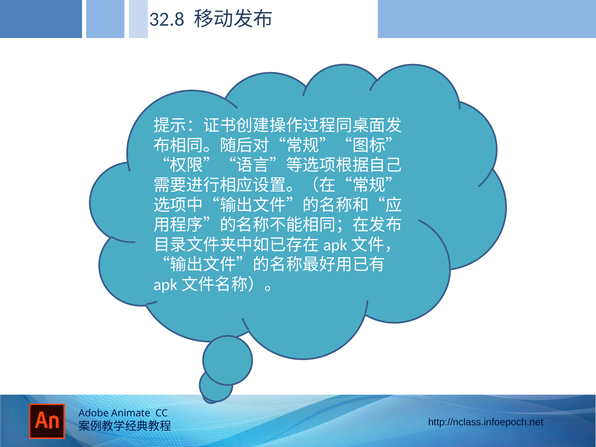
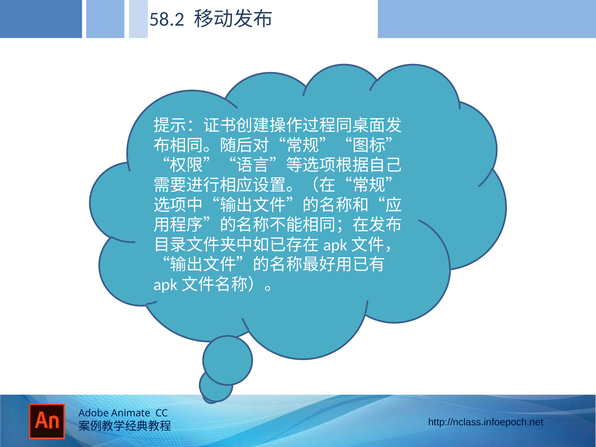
32.8: 32.8 -> 58.2 (167, 19)
